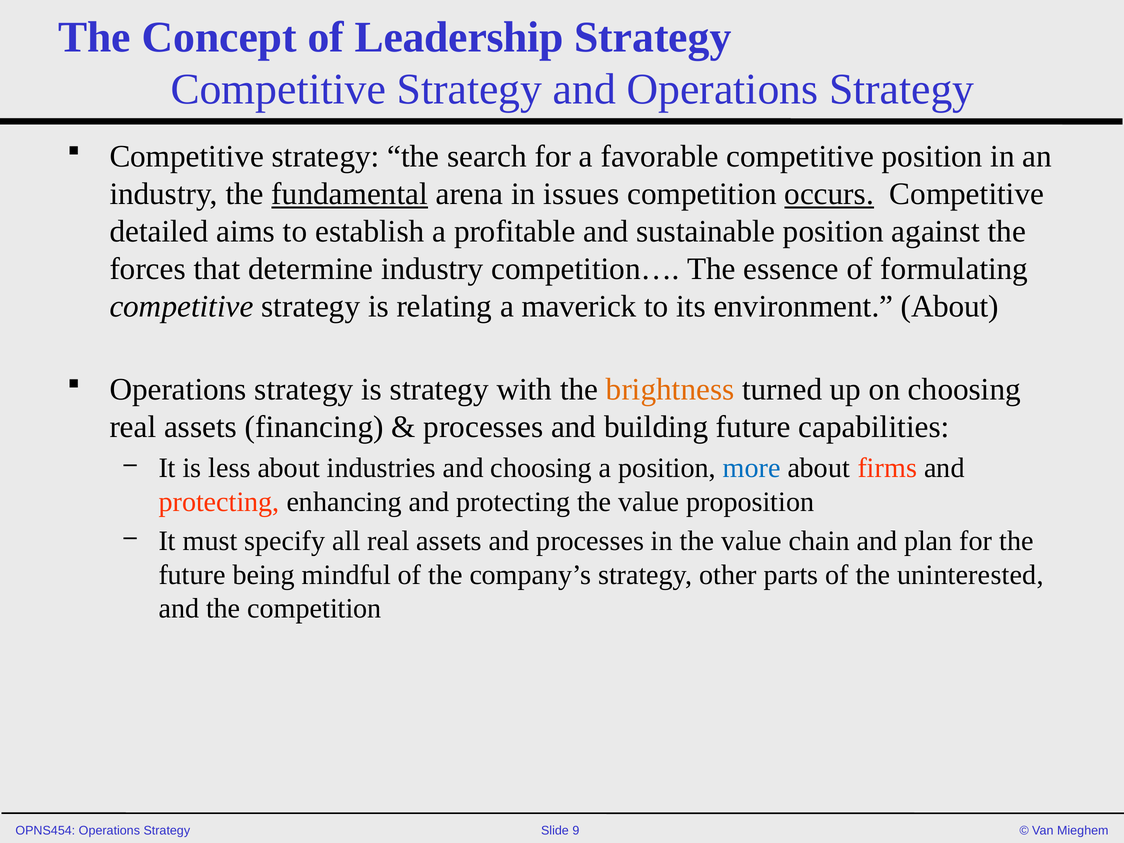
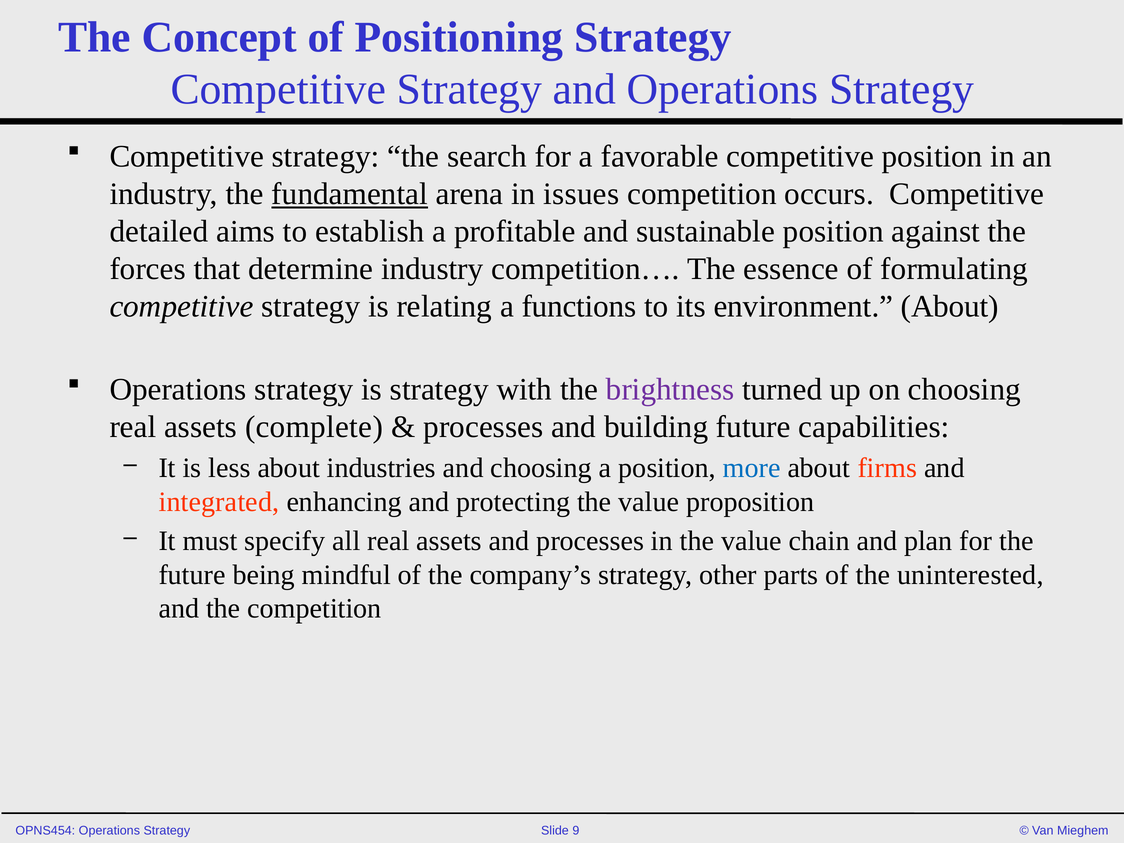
Leadership: Leadership -> Positioning (459, 37)
occurs underline: present -> none (829, 194)
maverick: maverick -> functions (579, 306)
brightness colour: orange -> purple (670, 390)
financing: financing -> complete (314, 427)
protecting: protecting -> integrated (219, 502)
